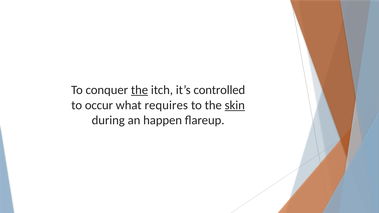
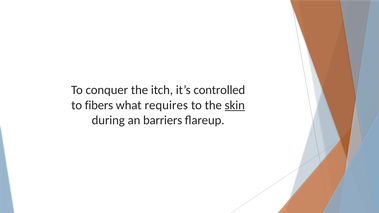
the underline: present -> none (140, 90)
occur: occur -> fibers (99, 105)
happen: happen -> barriers (163, 120)
